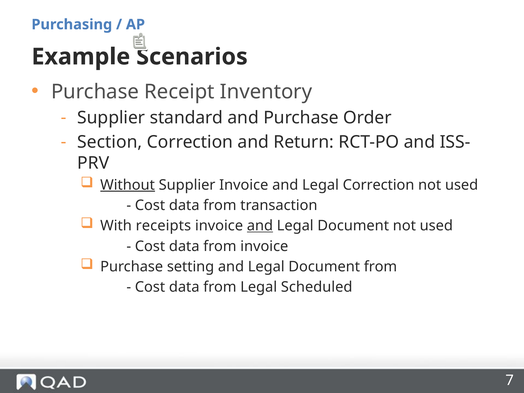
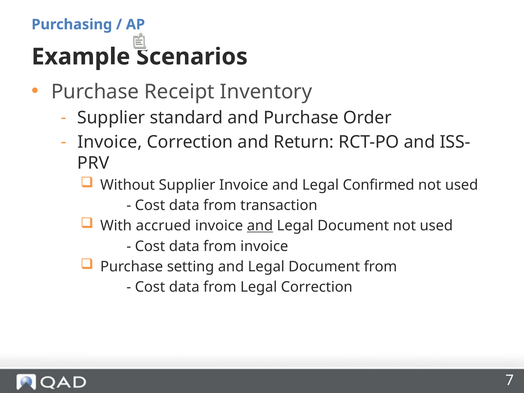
Section: Section -> Invoice (110, 142)
Without underline: present -> none (128, 185)
Legal Correction: Correction -> Confirmed (379, 185)
receipts: receipts -> accrued (163, 226)
Legal Scheduled: Scheduled -> Correction (317, 287)
